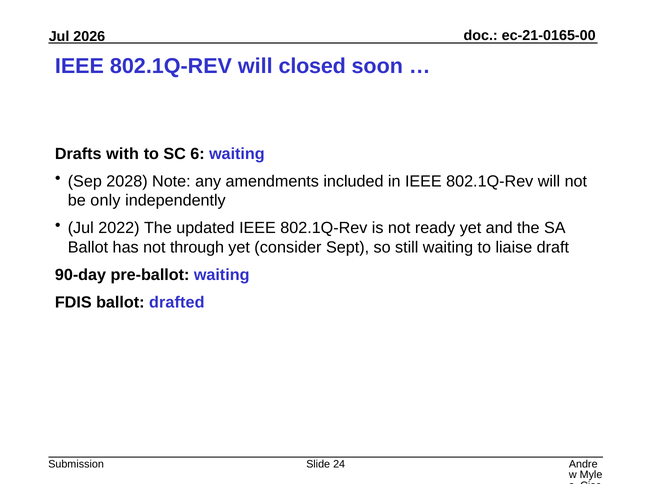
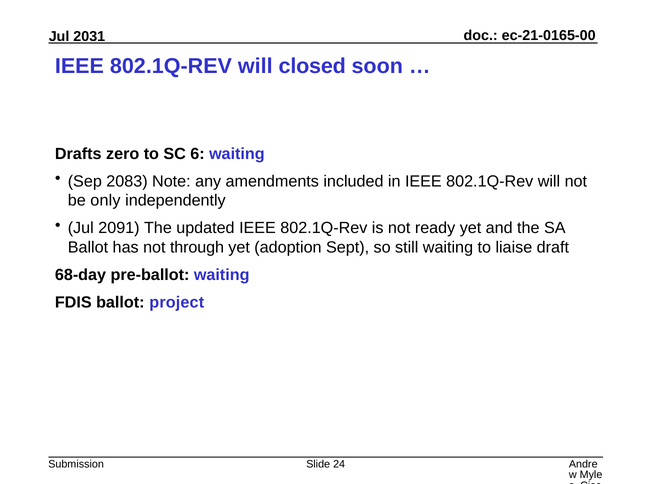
2026: 2026 -> 2031 (89, 37)
with: with -> zero (123, 154)
2028: 2028 -> 2083 (127, 182)
2022: 2022 -> 2091 (119, 228)
consider: consider -> adoption (288, 248)
90-day: 90-day -> 68-day (80, 275)
drafted: drafted -> project (177, 303)
